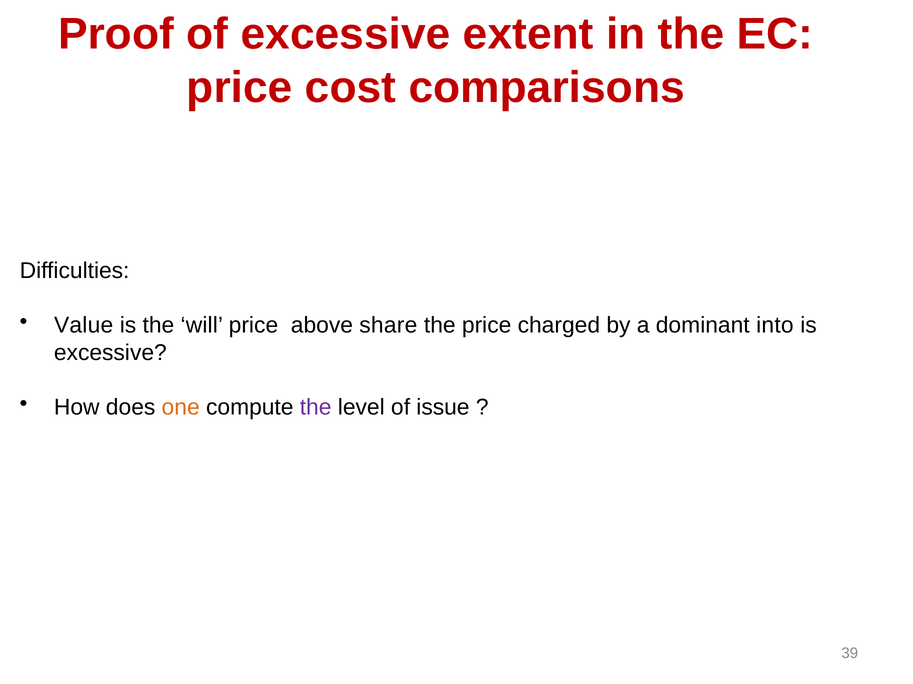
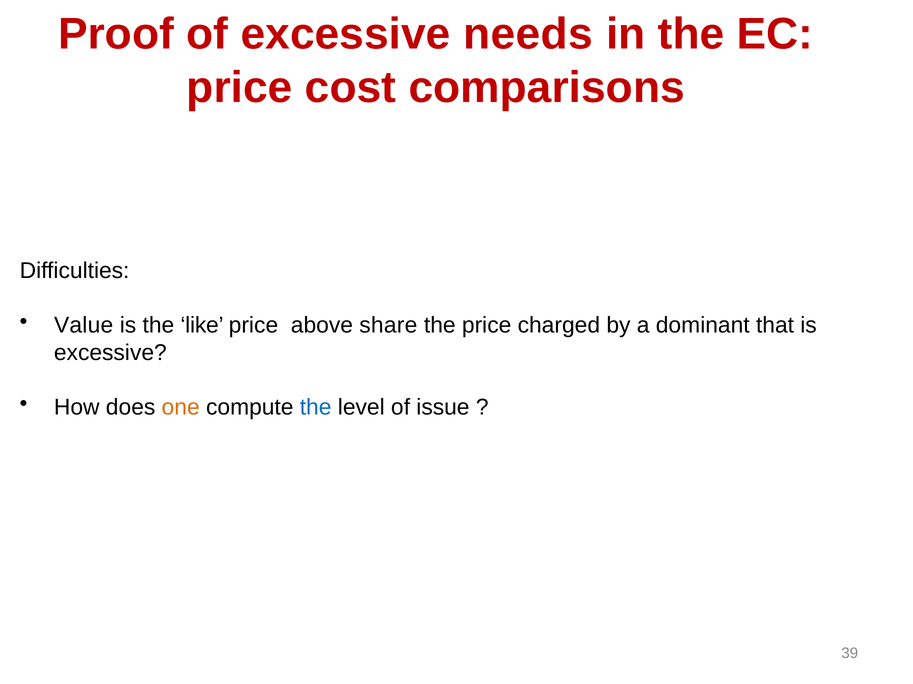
extent: extent -> needs (528, 34)
will: will -> like (202, 326)
into: into -> that (775, 326)
the colour: purple -> blue (316, 408)
